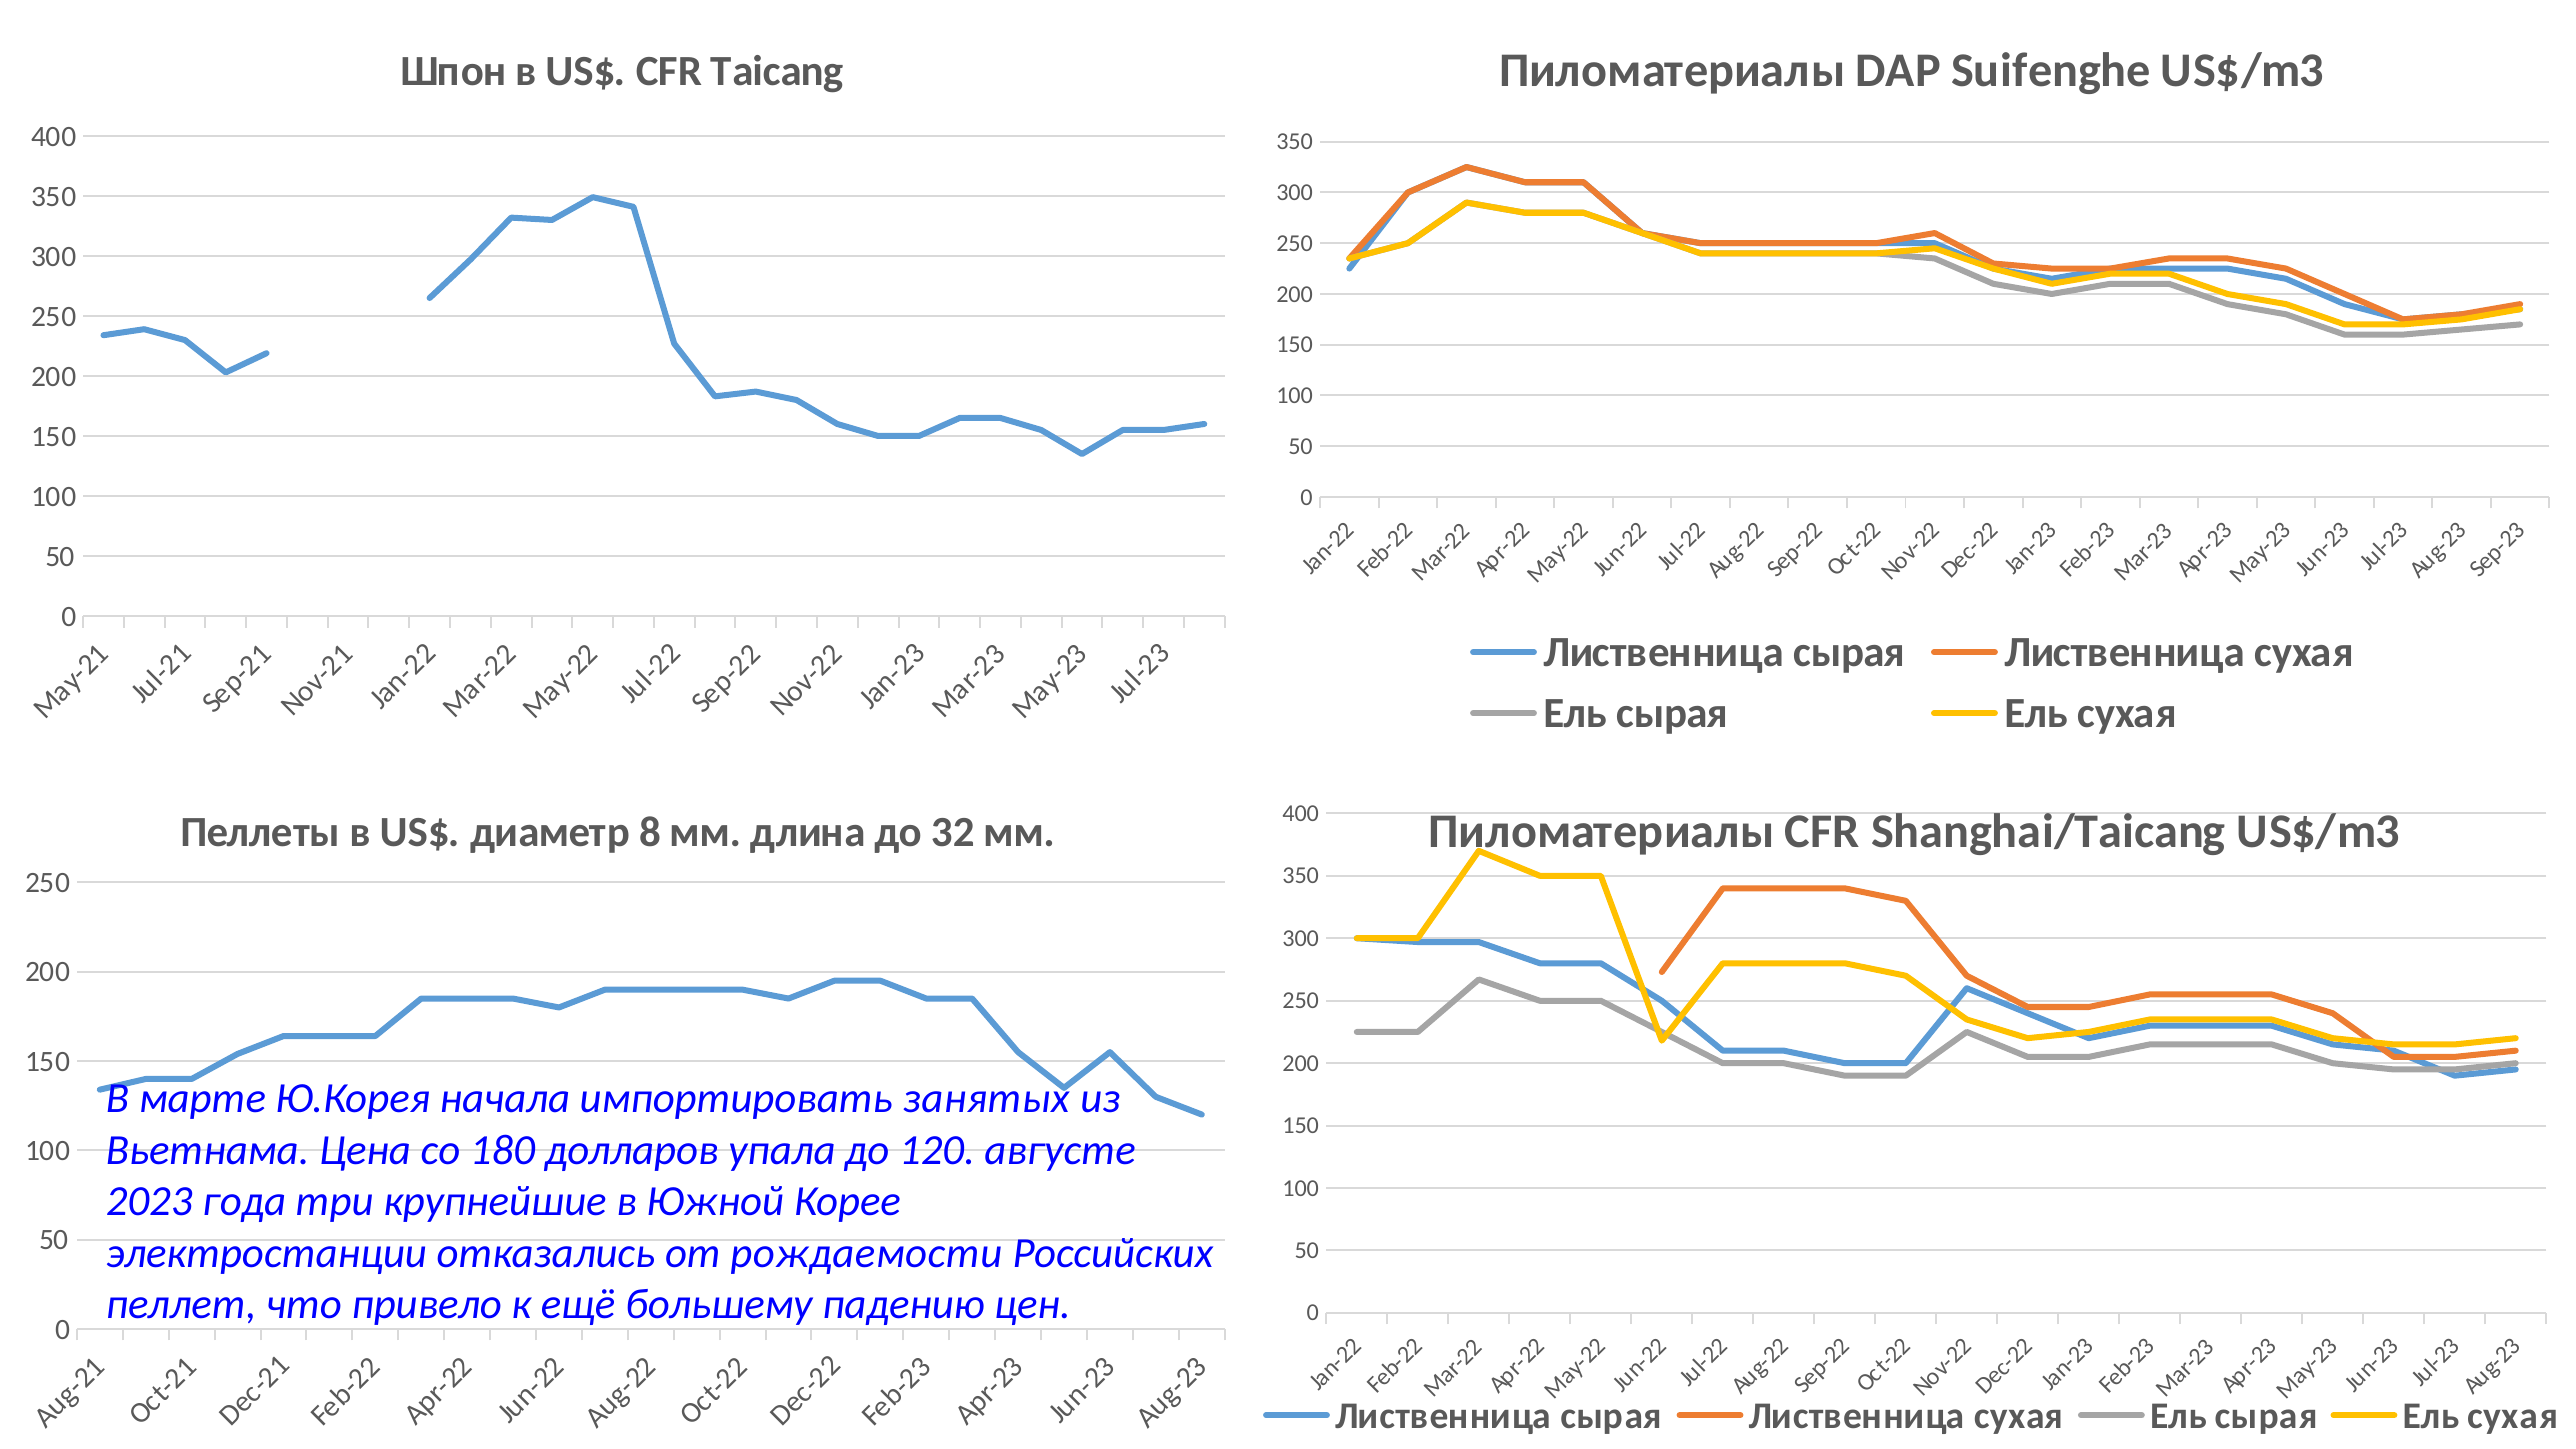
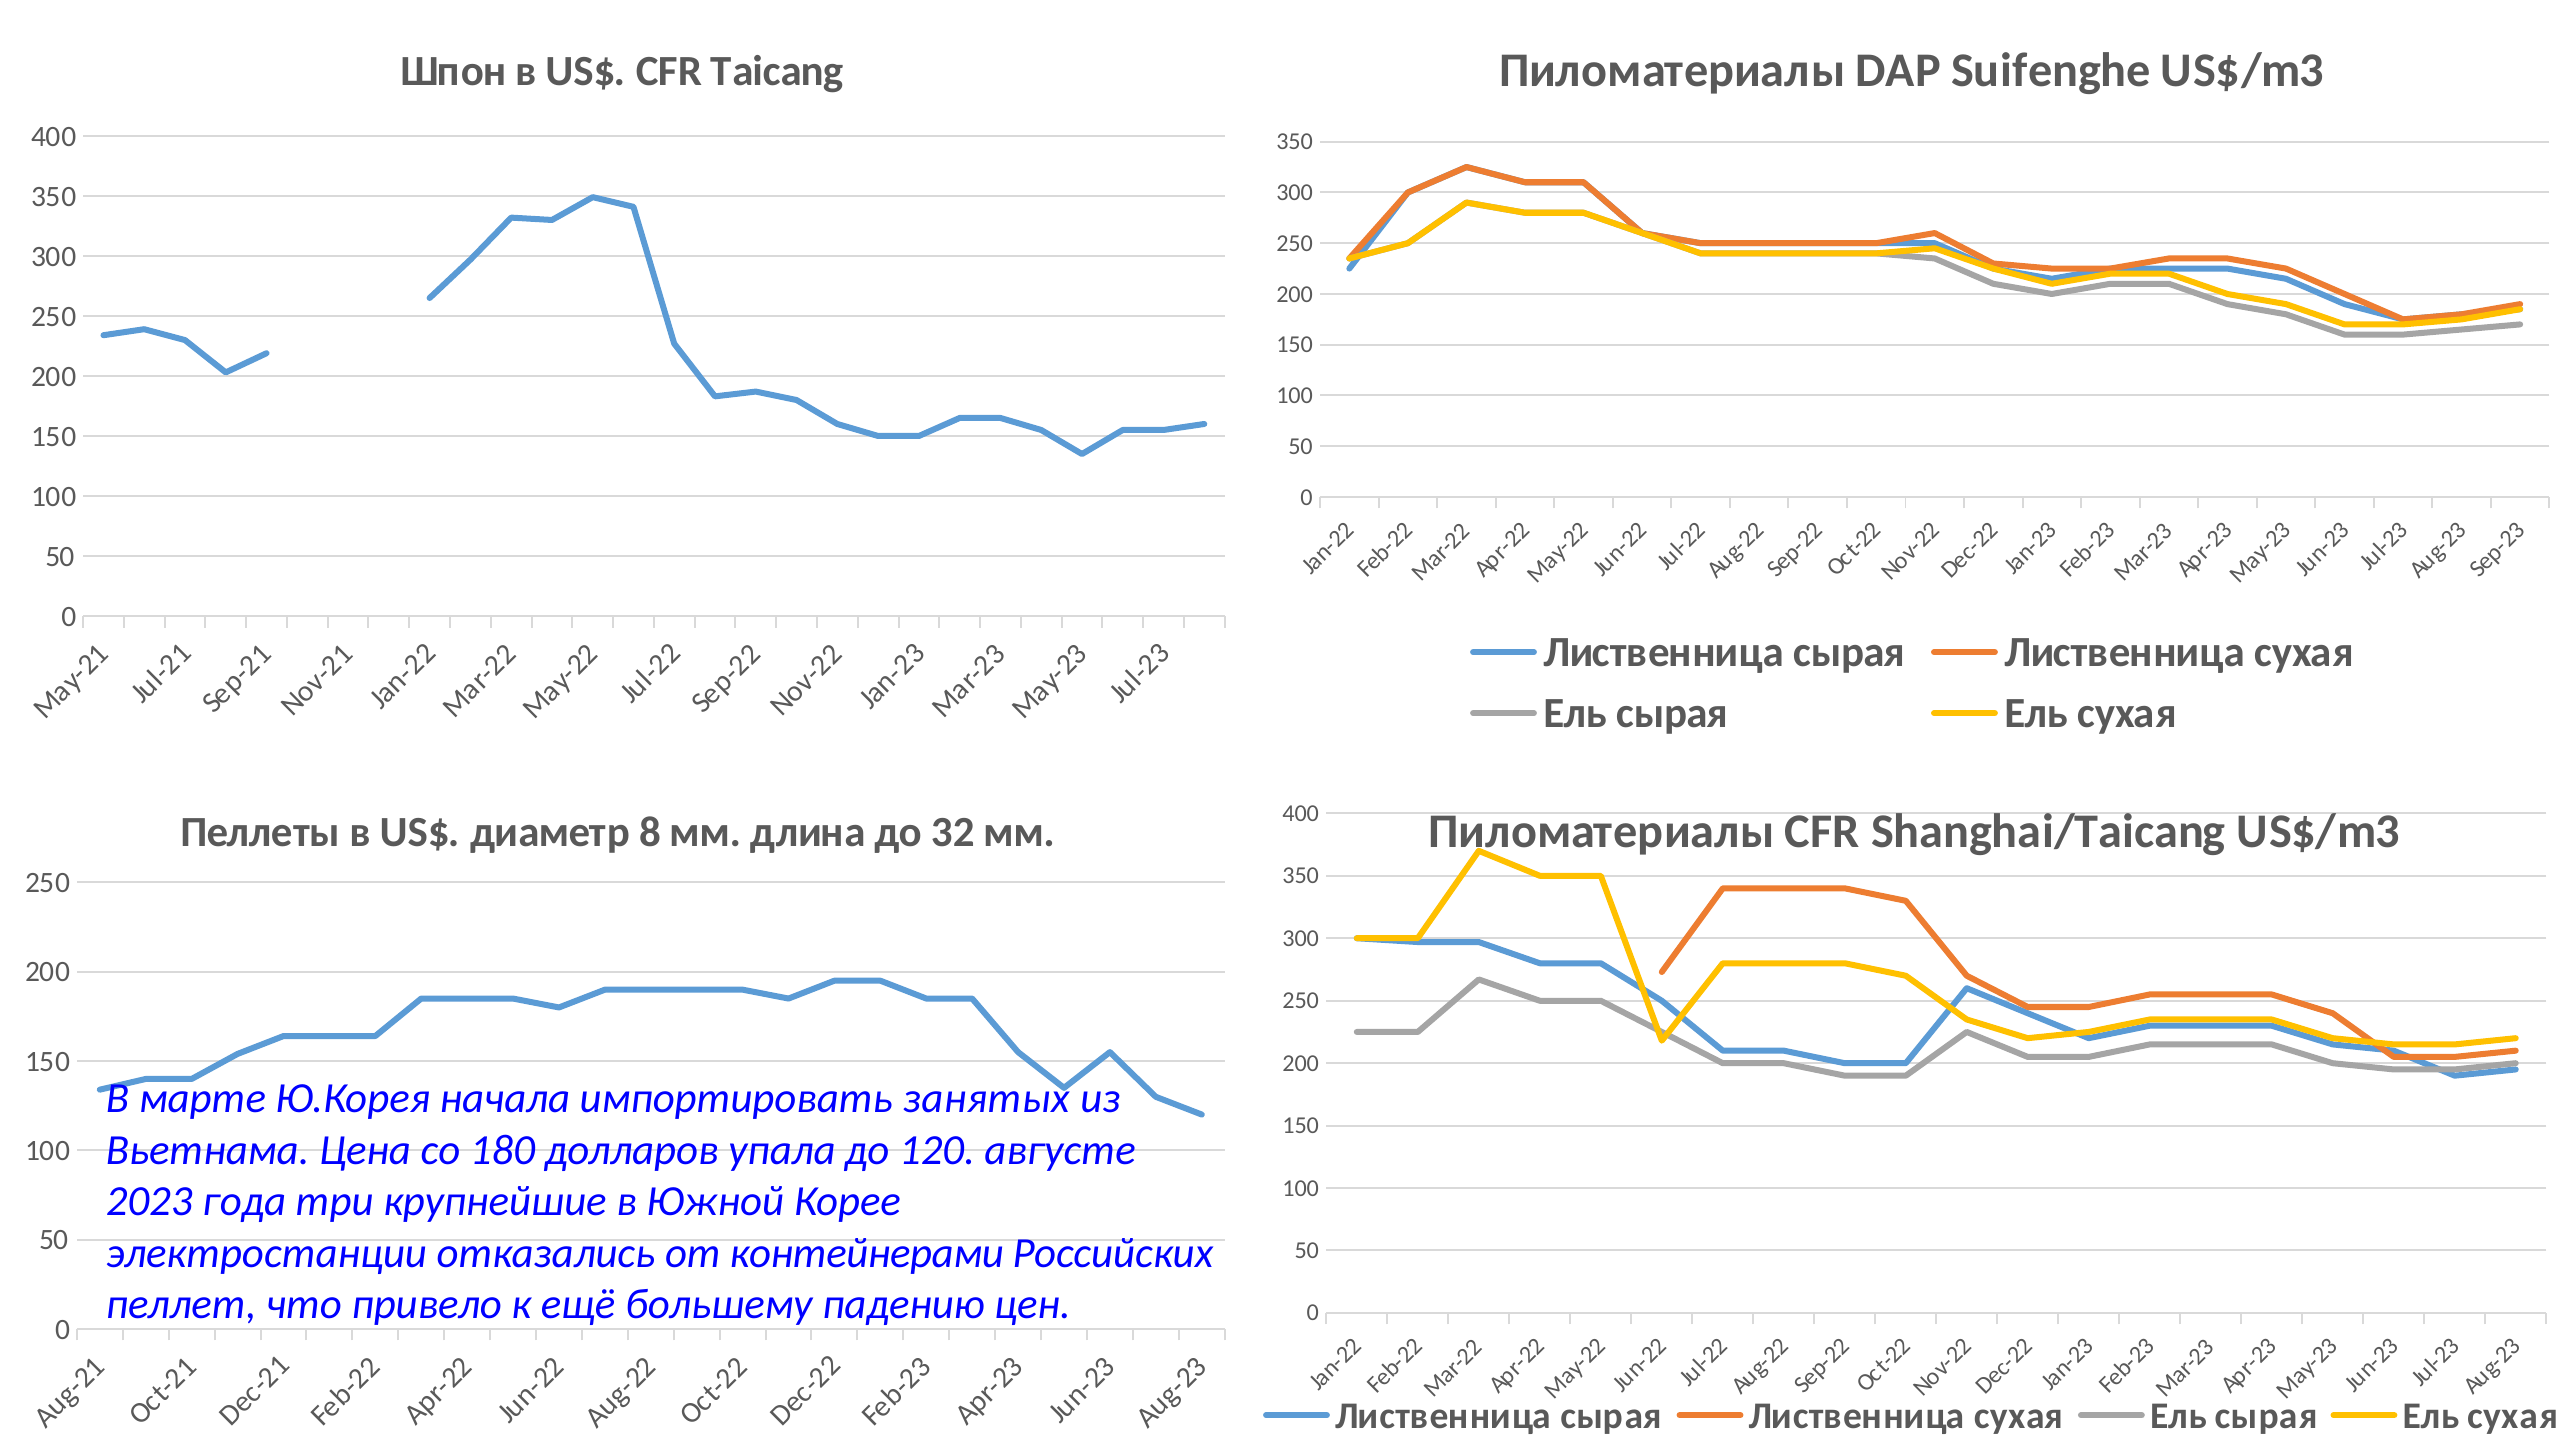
рождаемости: рождаемости -> контейнерами (867, 1253)
